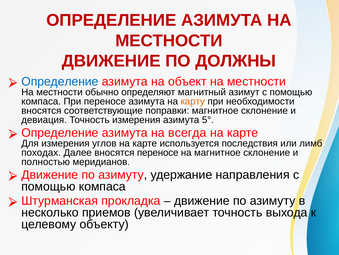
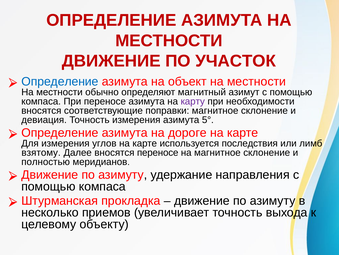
ДОЛЖНЫ: ДОЛЖНЫ -> УЧАСТОК (236, 61)
карту colour: orange -> purple (193, 101)
всегда: всегда -> дороге (187, 132)
походах: походах -> взятому (41, 152)
